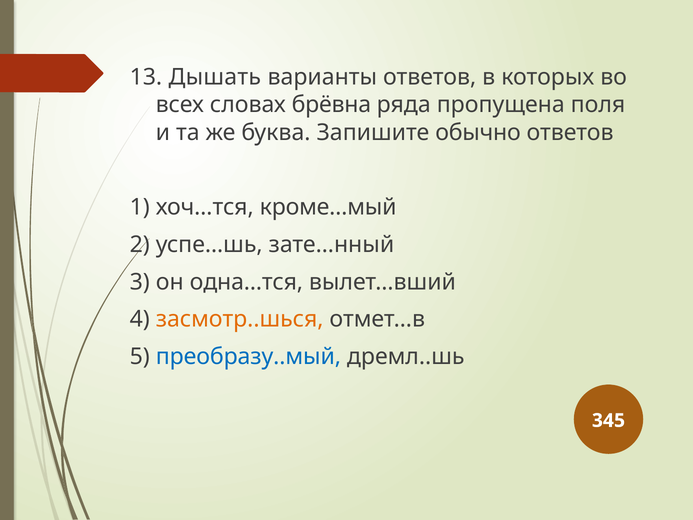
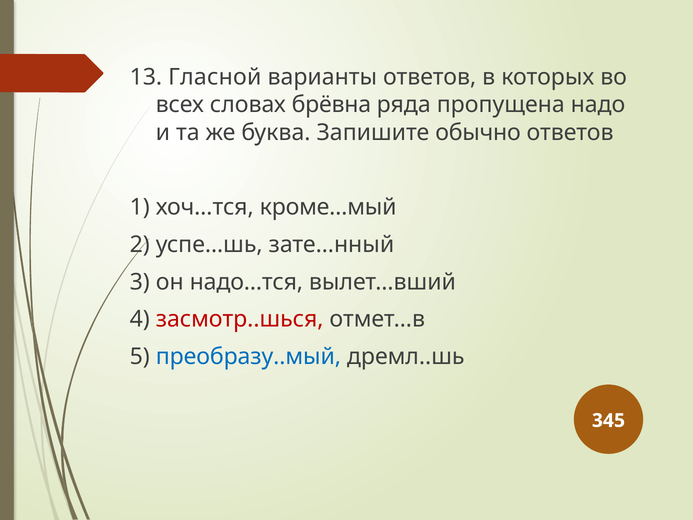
Дышать: Дышать -> Гласной (215, 77)
поля: поля -> надо (598, 105)
одна…тся: одна…тся -> надо…тся (246, 282)
засмотр..шься colour: orange -> red (240, 319)
